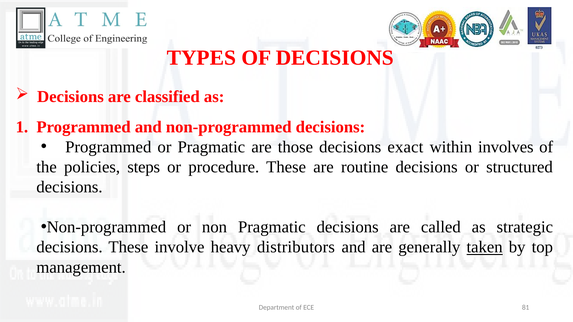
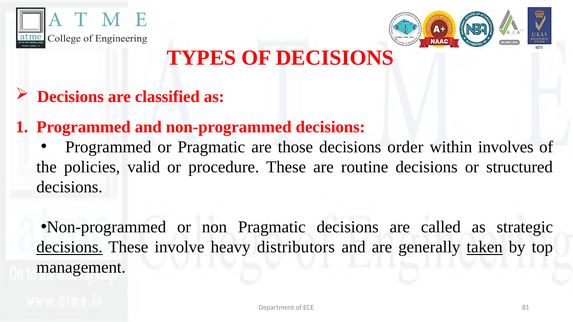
exact: exact -> order (405, 147)
steps: steps -> valid (144, 167)
decisions underline: none -> present (70, 247)
